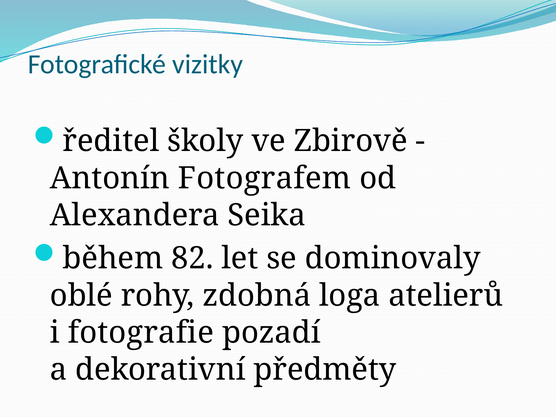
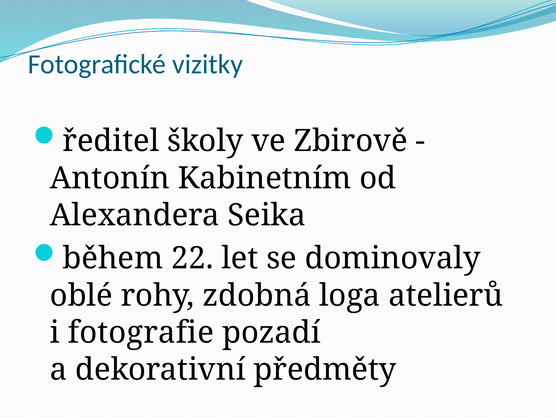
Fotografem: Fotografem -> Kabinetním (265, 178)
82: 82 -> 22 (192, 258)
